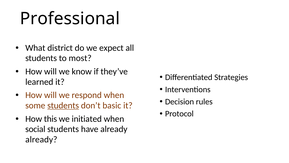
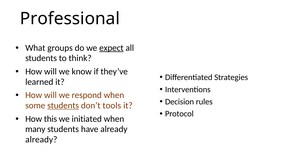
district: district -> groups (60, 48)
expect underline: none -> present (111, 48)
most: most -> think (80, 58)
basic: basic -> tools (112, 105)
social: social -> many (35, 129)
